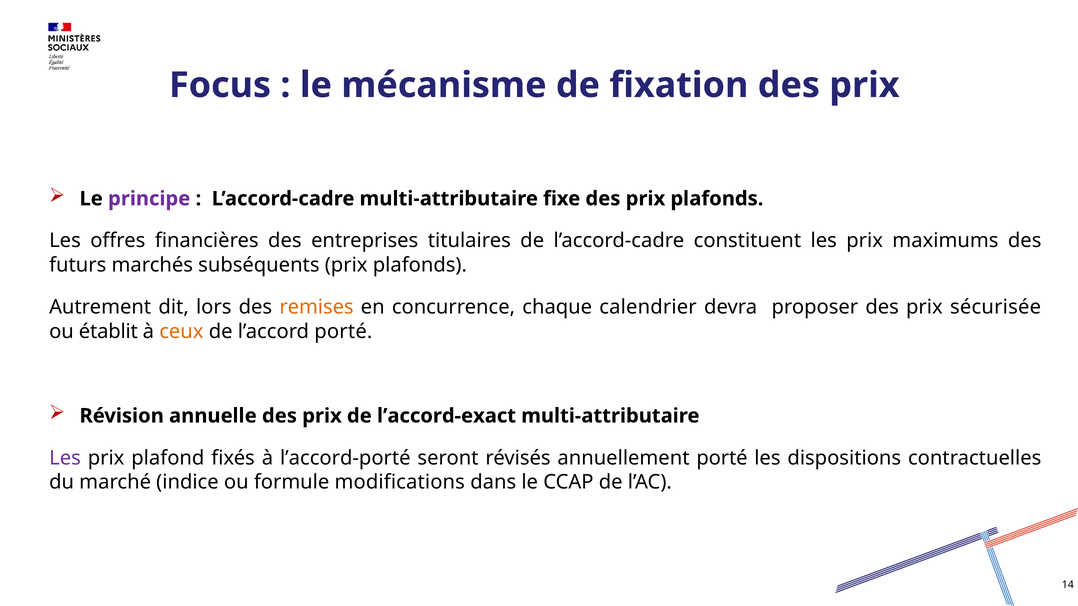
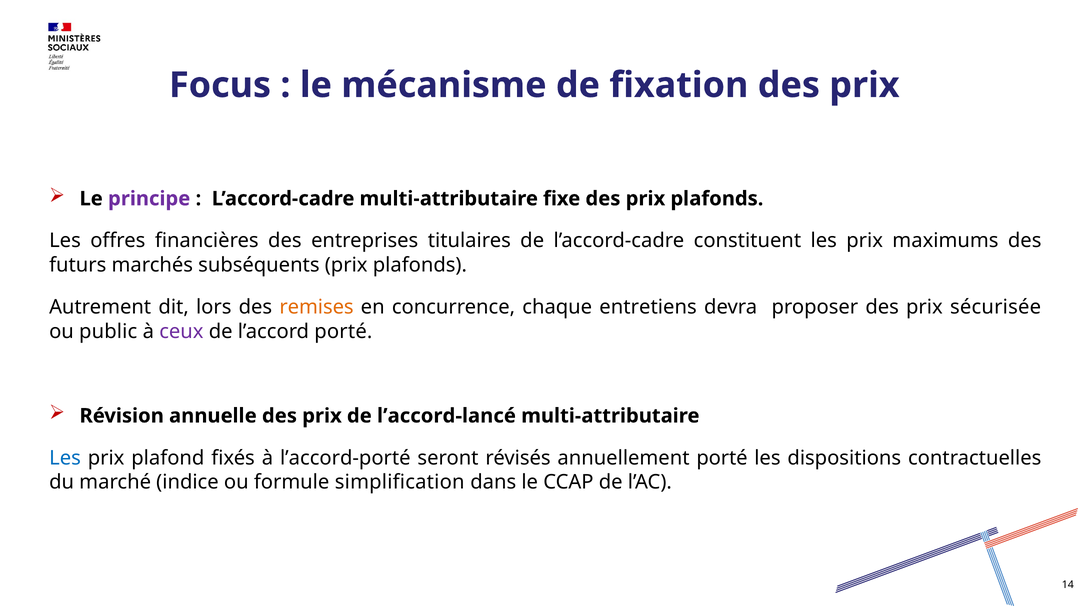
calendrier: calendrier -> entretiens (648, 307)
établit: établit -> public (108, 332)
ceux colour: orange -> purple (181, 332)
l’accord-exact: l’accord-exact -> l’accord-lancé (446, 416)
Les colour: purple -> blue (65, 458)
modifications: modifications -> simplification (400, 483)
